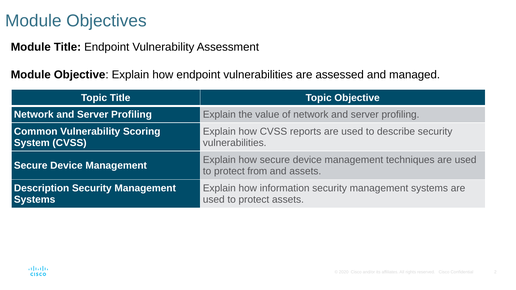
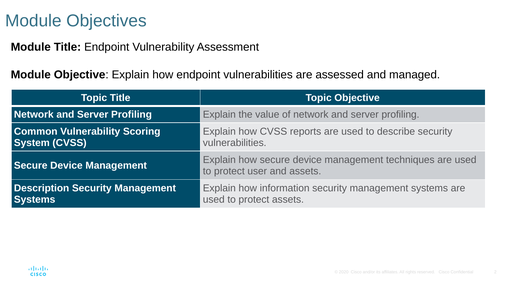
from: from -> user (257, 171)
